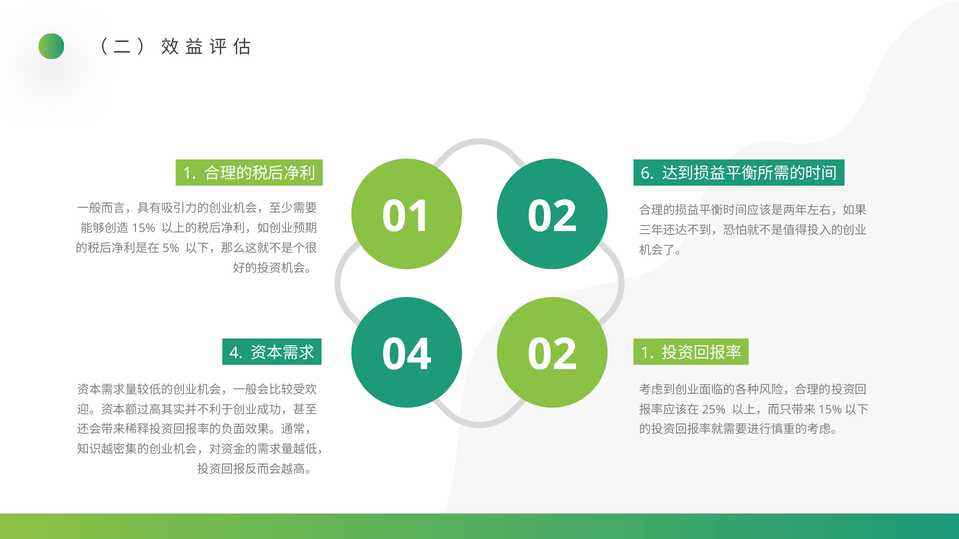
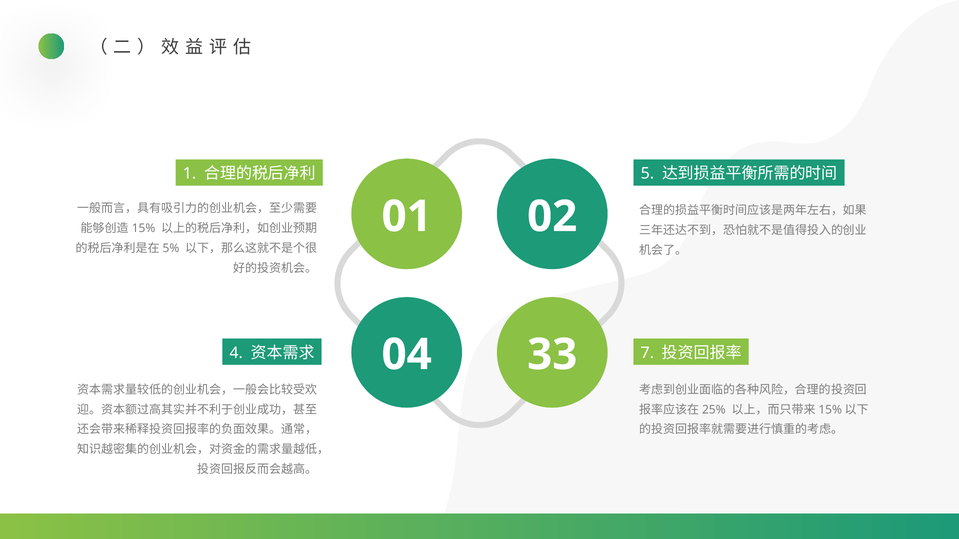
6: 6 -> 5 (647, 174)
04 02: 02 -> 33 (552, 355)
1: 1 -> 7 (647, 353)
